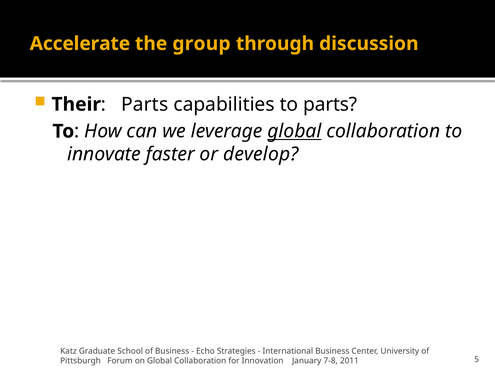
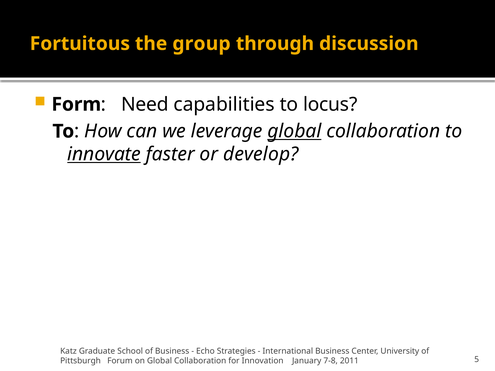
Accelerate: Accelerate -> Fortuitous (80, 44)
Their: Their -> Form (76, 104)
Parts: Parts -> Need (145, 104)
to parts: parts -> locus (330, 104)
innovate underline: none -> present (104, 154)
